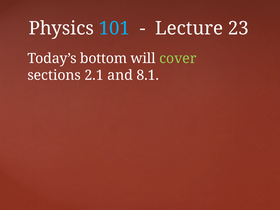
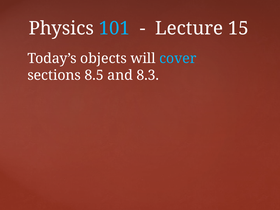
23: 23 -> 15 (238, 28)
bottom: bottom -> objects (103, 59)
cover colour: light green -> light blue (178, 59)
2.1: 2.1 -> 8.5 (94, 75)
8.1: 8.1 -> 8.3 (148, 75)
